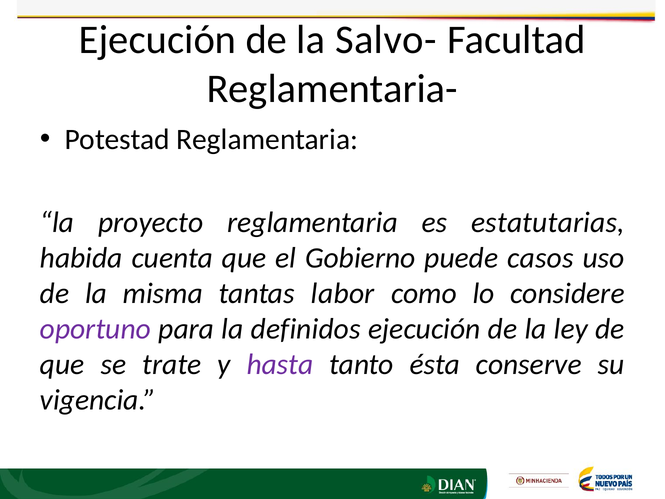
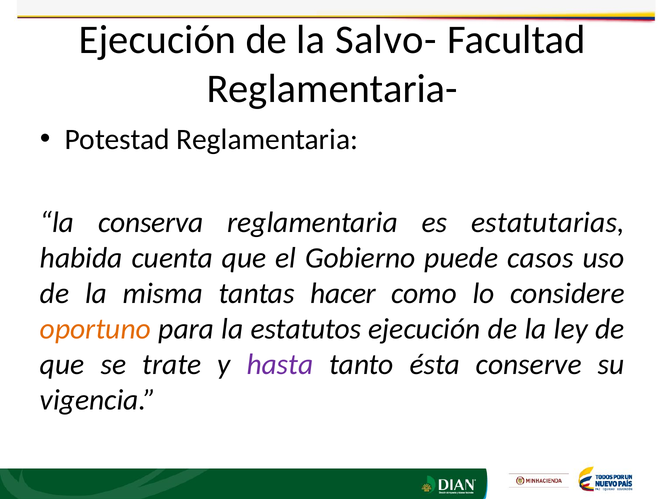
proyecto: proyecto -> conserva (151, 222)
labor: labor -> hacer (343, 293)
oportuno colour: purple -> orange (95, 329)
definidos: definidos -> estatutos (306, 329)
